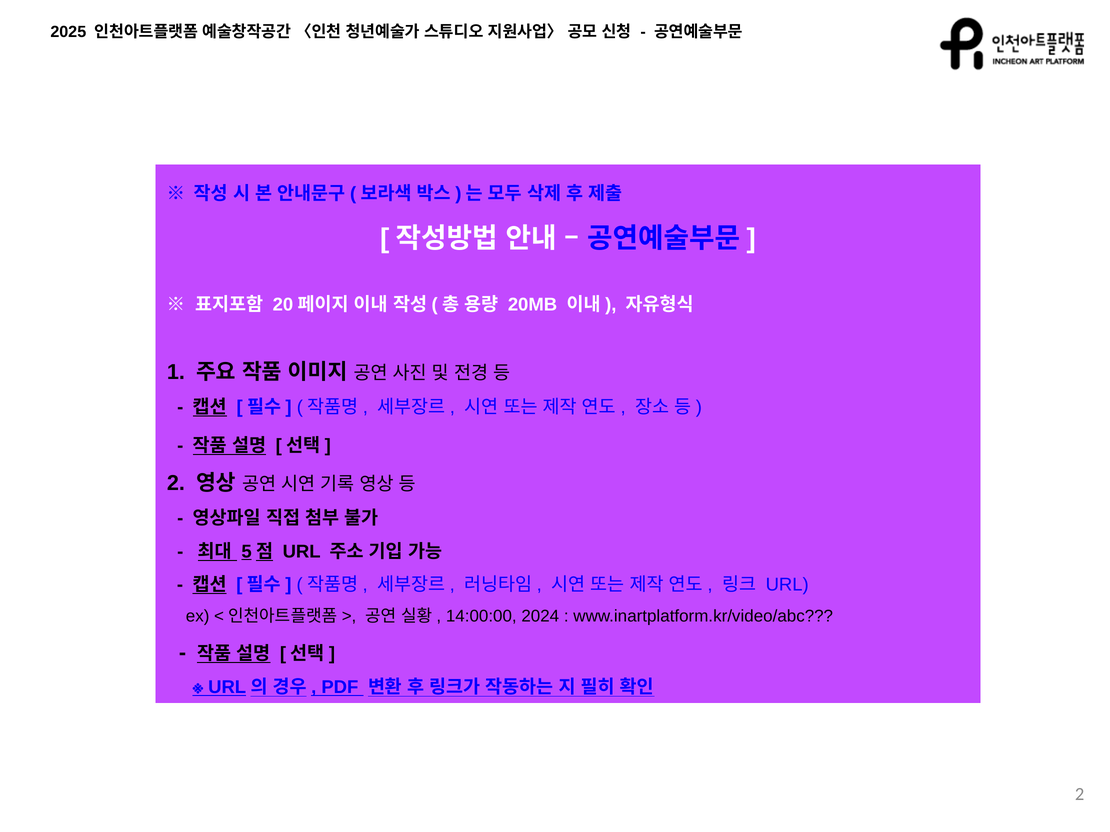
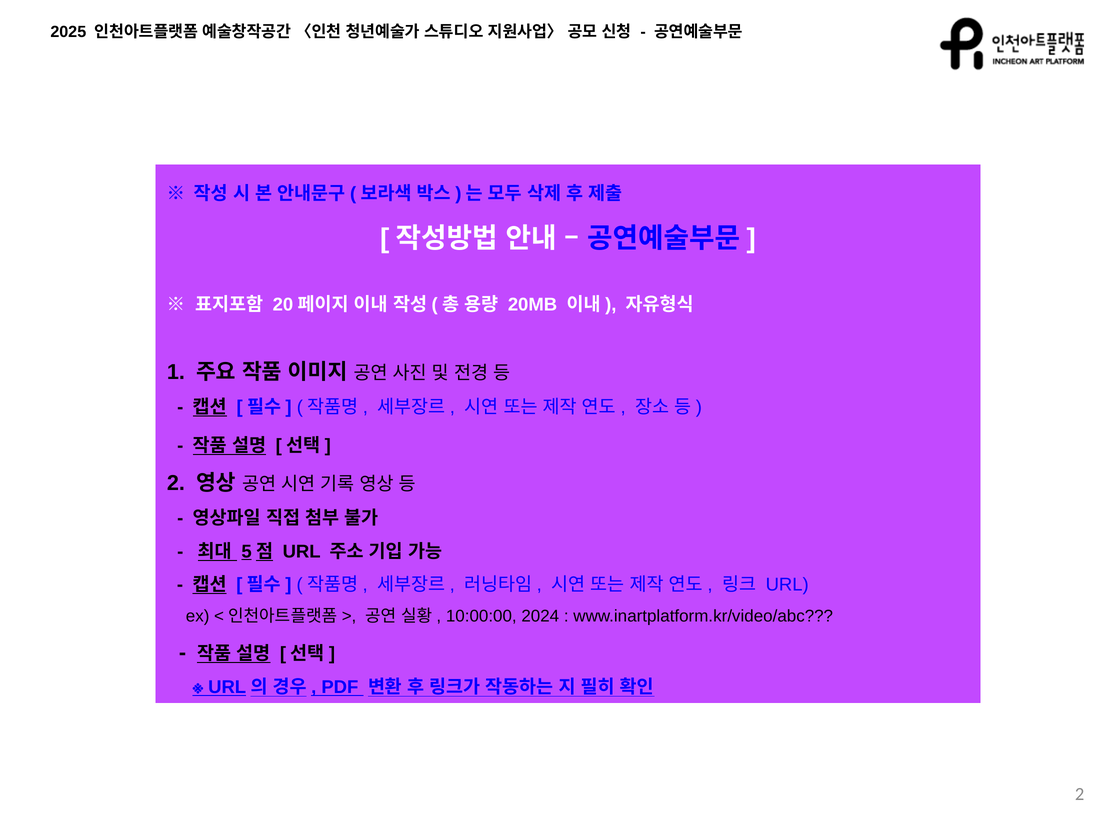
14:00:00: 14:00:00 -> 10:00:00 (481, 616)
